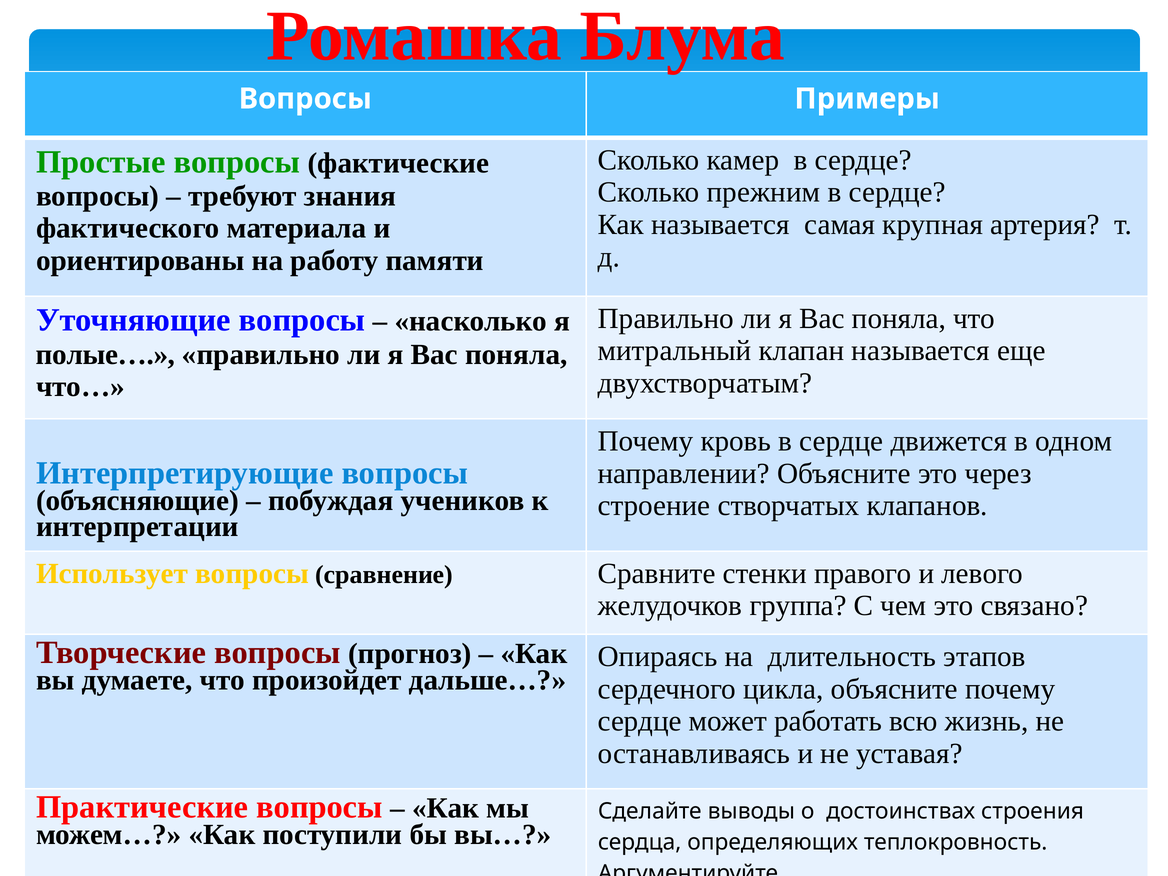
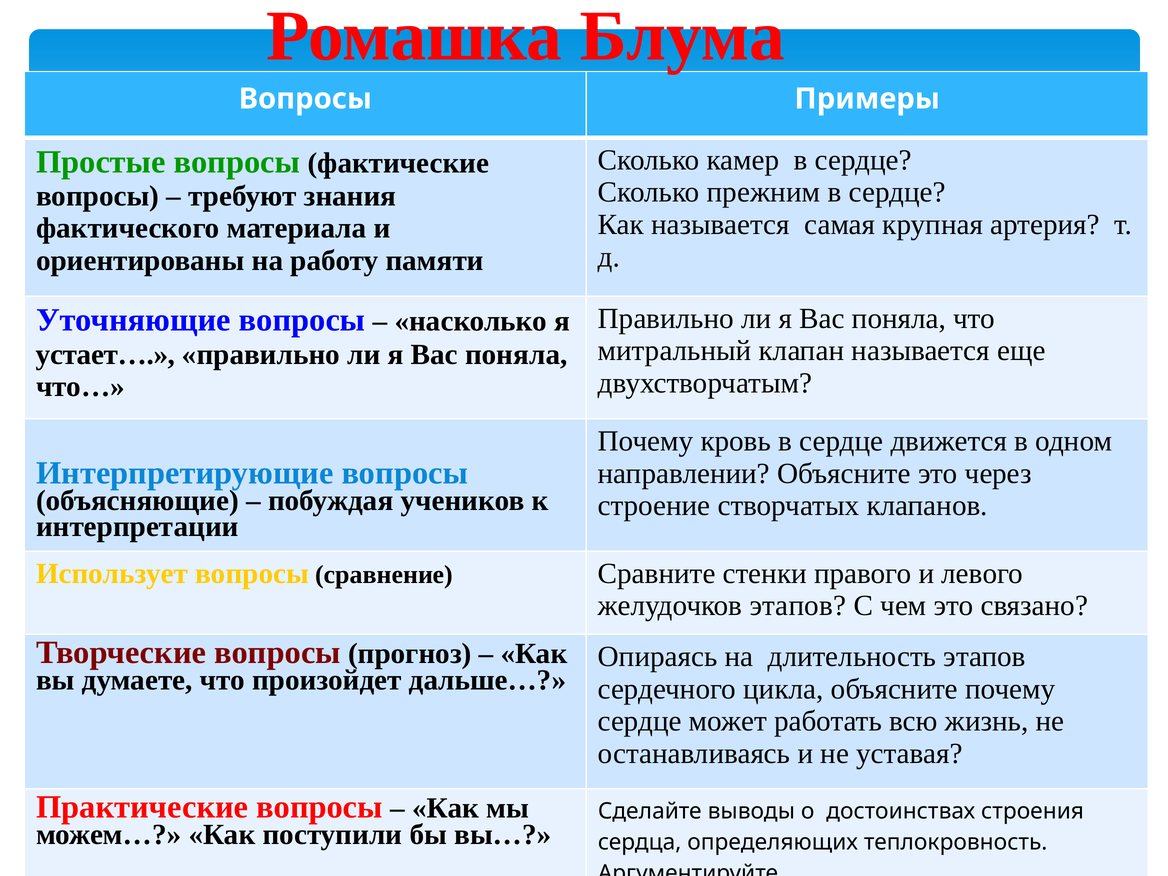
полые…: полые… -> устает… (106, 354)
желудочков группа: группа -> этапов (798, 606)
